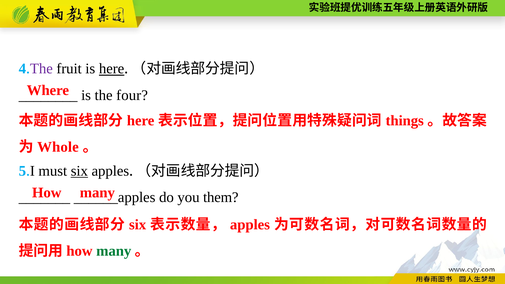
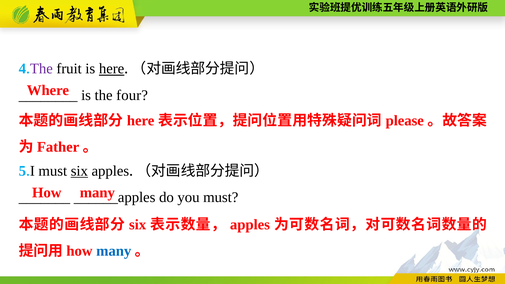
things: things -> please (405, 121)
Whole: Whole -> Father (58, 147)
you them: them -> must (221, 198)
many colour: green -> blue (114, 251)
